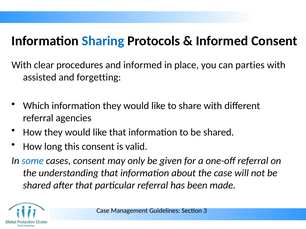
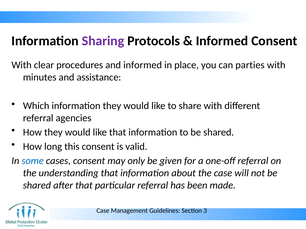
Sharing colour: blue -> purple (103, 41)
assisted: assisted -> minutes (40, 78)
forgetting: forgetting -> assistance (99, 78)
